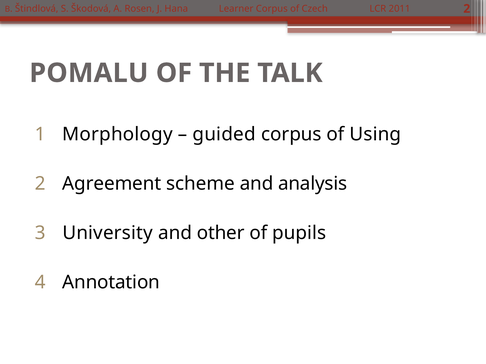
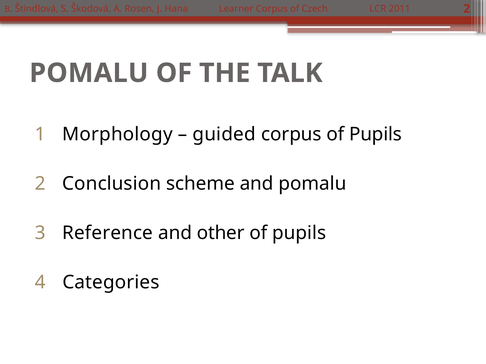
corpus of Using: Using -> Pupils (376, 135)
Agreement: Agreement -> Conclusion (112, 184)
and analysis: analysis -> pomalu (313, 184)
University: University -> Reference (108, 233)
Annotation: Annotation -> Categories (111, 283)
